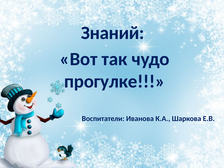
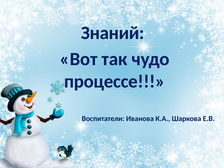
прогулке: прогулке -> процессе (115, 81)
